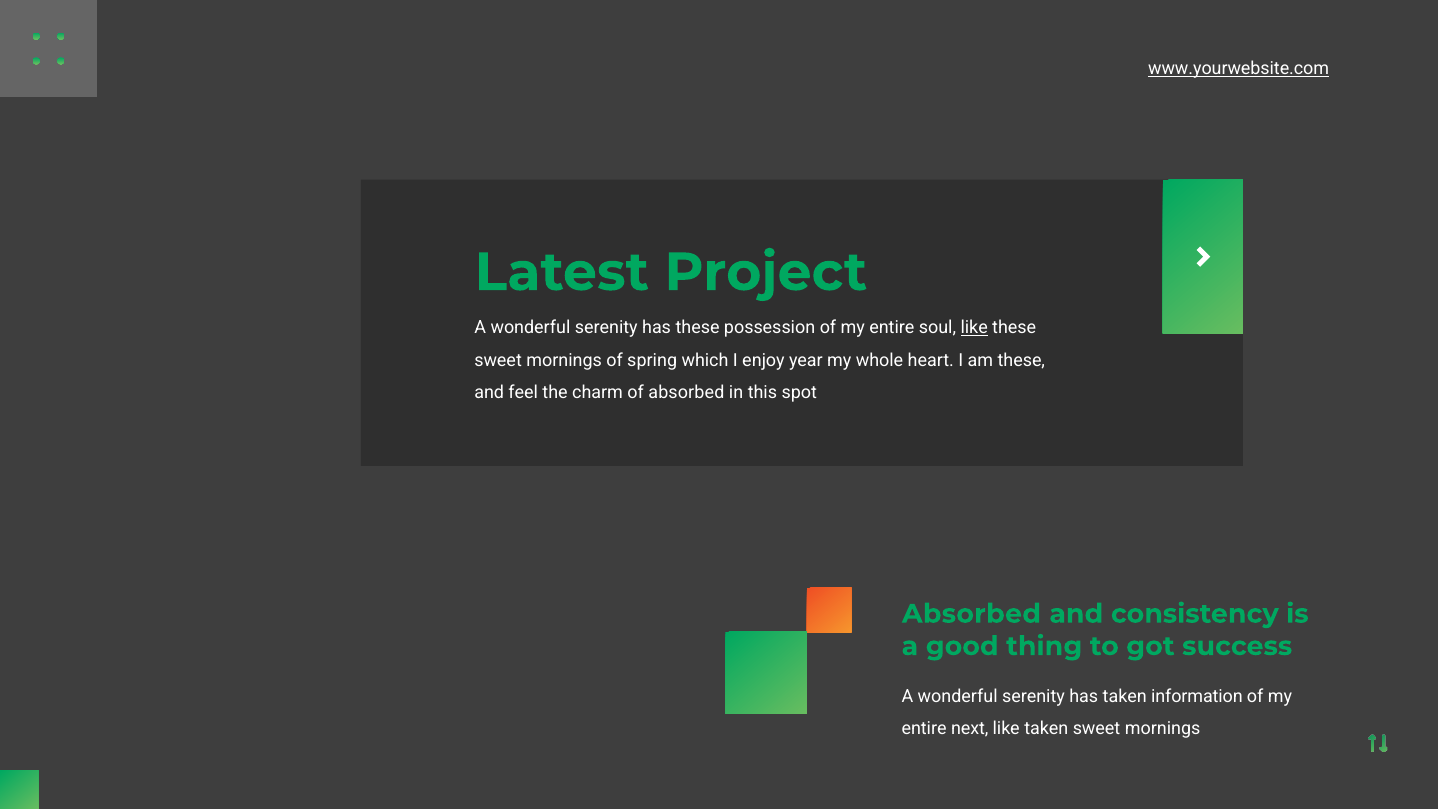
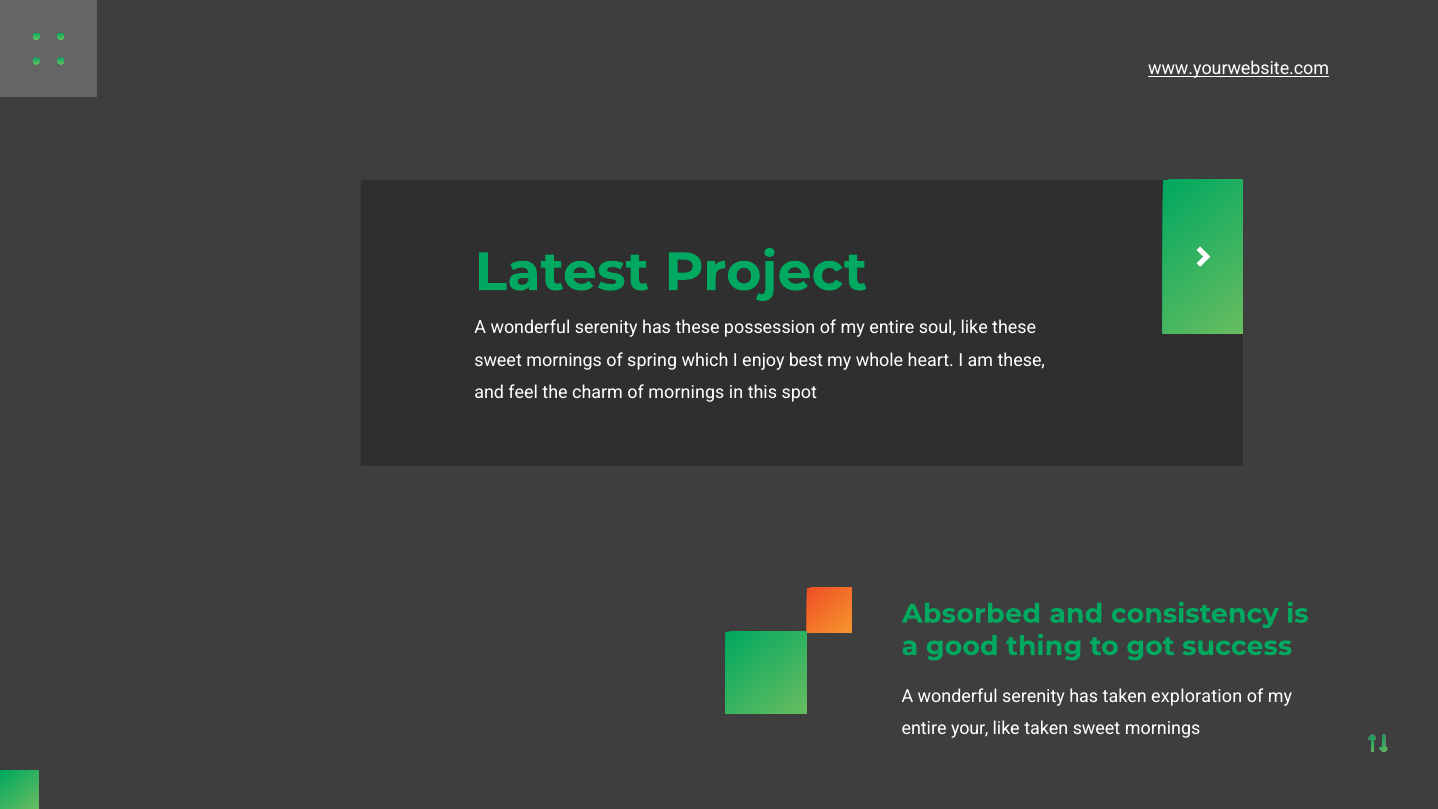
like underline: present -> none (974, 328)
year: year -> best (806, 360)
of absorbed: absorbed -> mornings (686, 393)
information: information -> exploration (1197, 696)
next: next -> your (970, 728)
